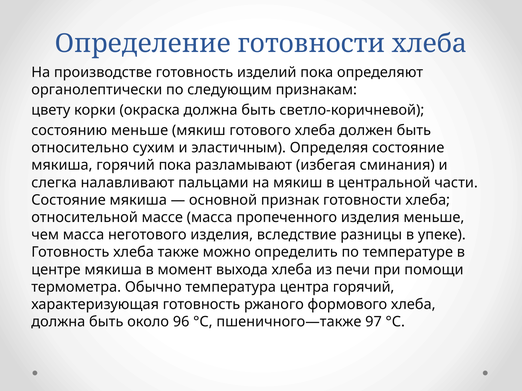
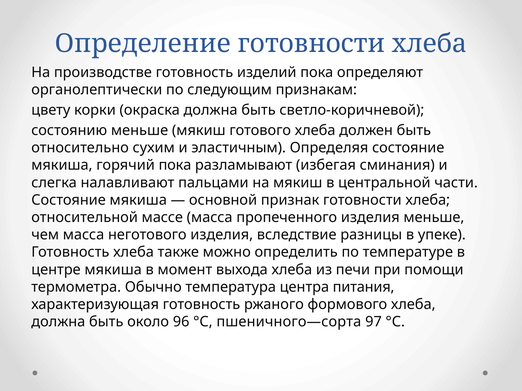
центра горячий: горячий -> питания (364, 287)
пшеничного—также: пшеничного—также -> пшеничного—сорта (289, 322)
